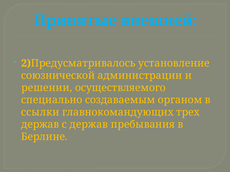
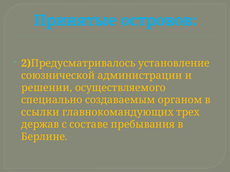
внешней: внешней -> островов (159, 21)
с держав: держав -> составе (89, 125)
